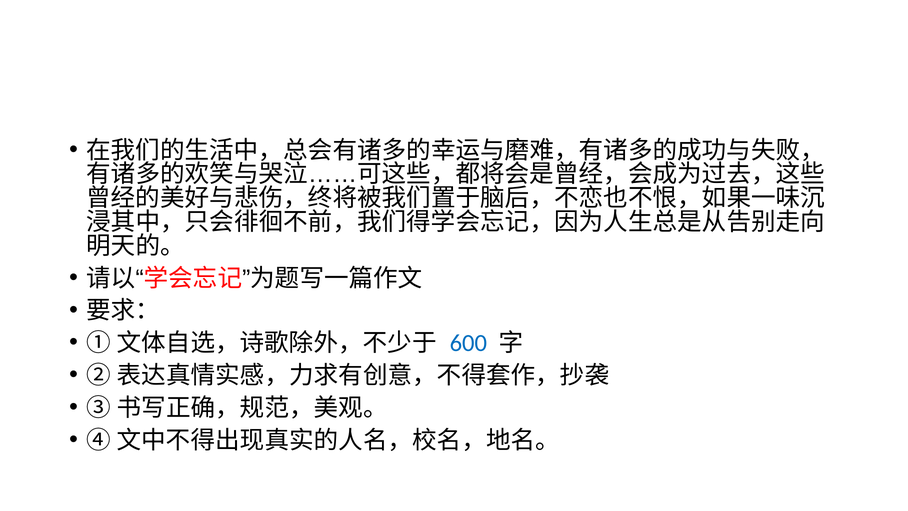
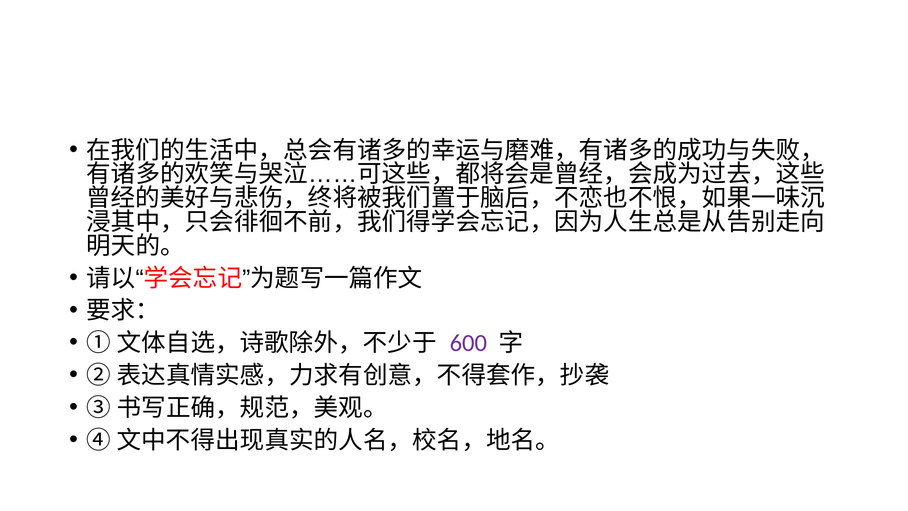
600 colour: blue -> purple (468, 343)
